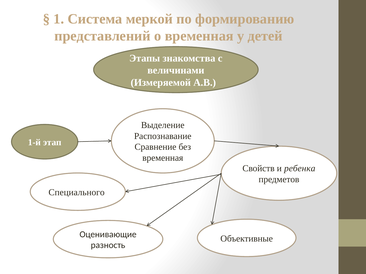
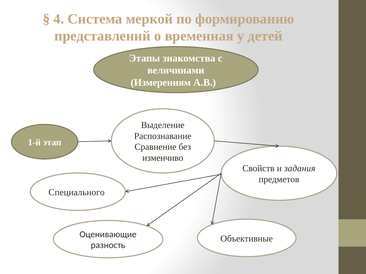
1: 1 -> 4 (59, 19)
Измеряемой: Измеряемой -> Измерениям (161, 83)
временная: временная -> изменчиво (163, 158)
ребенка: ребенка -> задания (300, 169)
